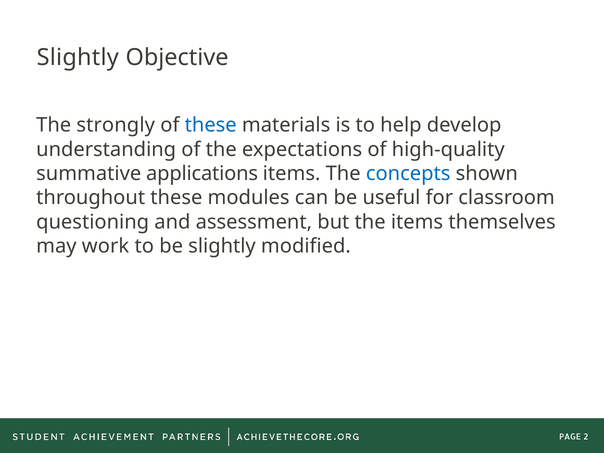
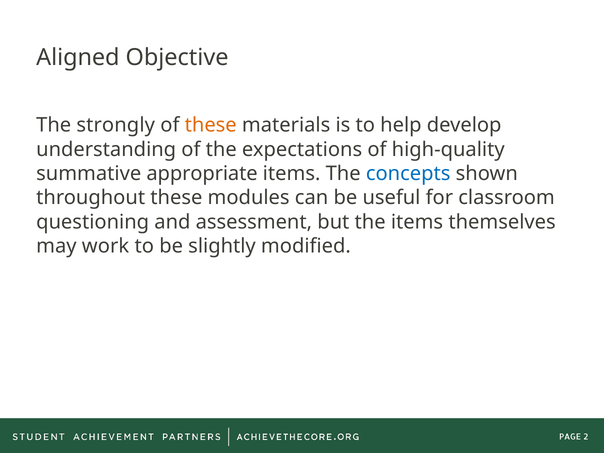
Slightly: Slightly -> Aligned (78, 58)
these colour: blue -> orange (211, 125)
applications: applications -> appropriate (202, 174)
